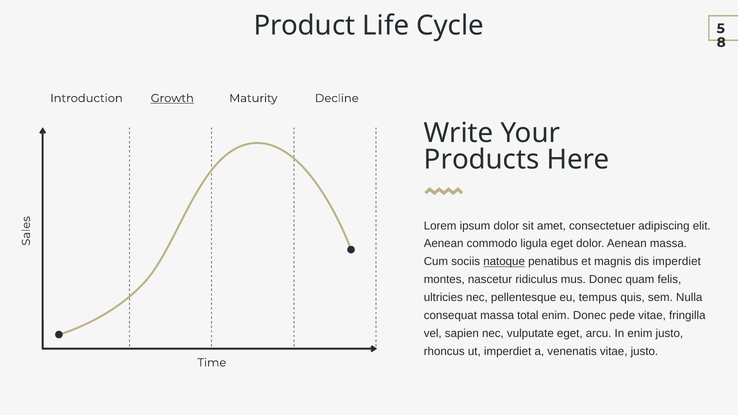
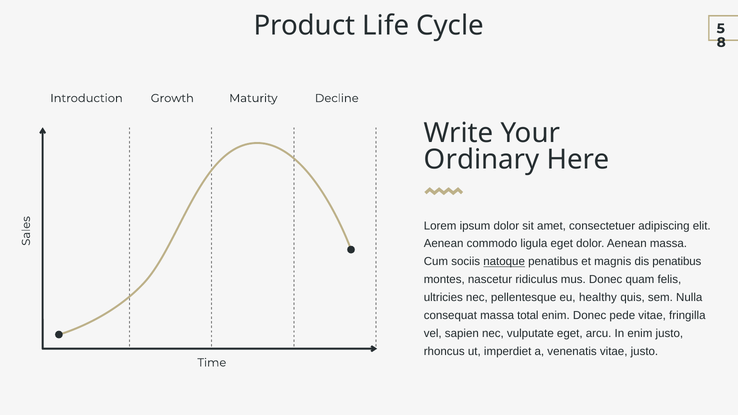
Growth underline: present -> none (172, 98)
Products: Products -> Ordinary (482, 160)
dis imperdiet: imperdiet -> penatibus (677, 262)
tempus: tempus -> healthy (598, 298)
